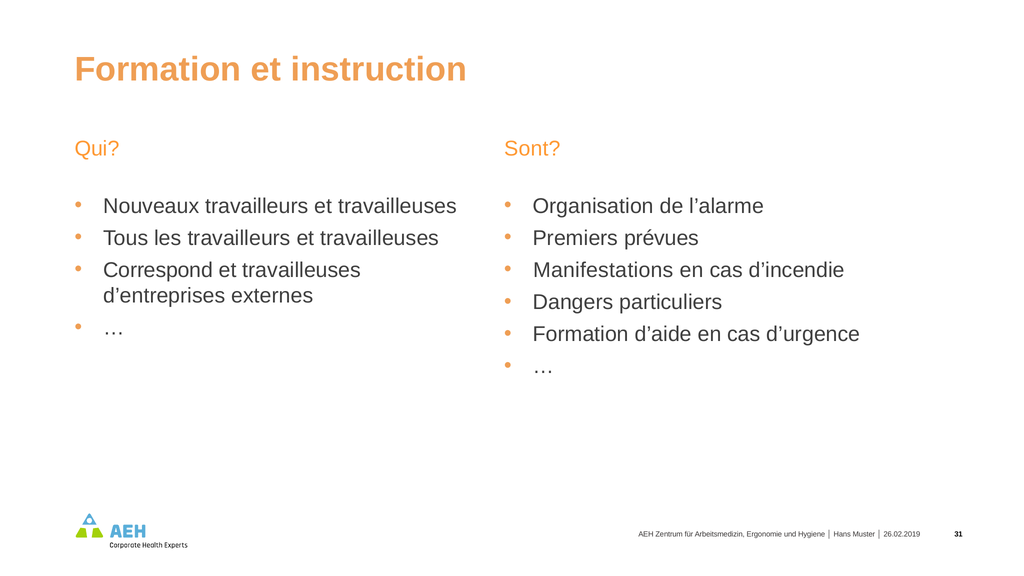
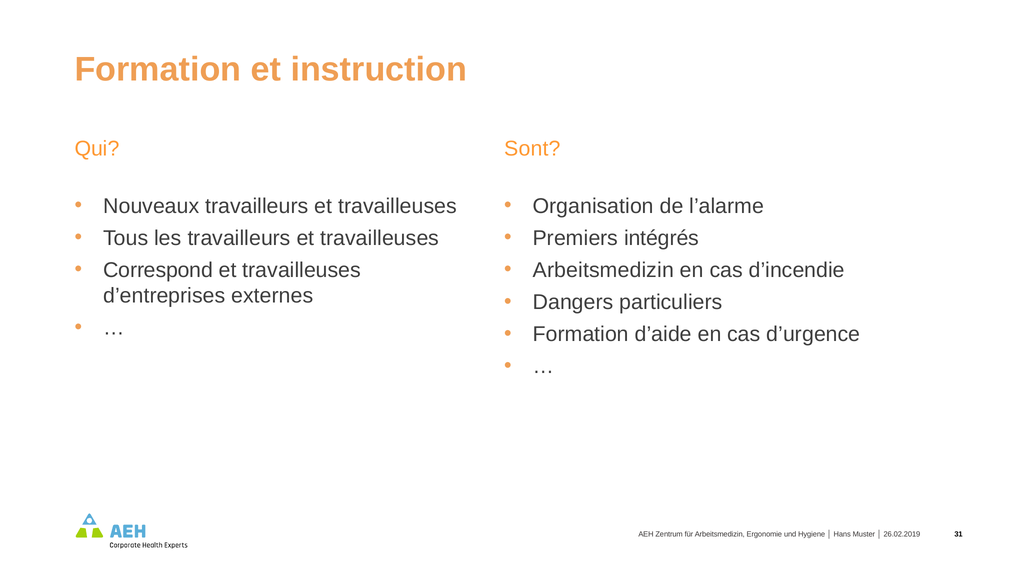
prévues: prévues -> intégrés (662, 238)
Manifestations: Manifestations -> Arbeitsmedizin (603, 270)
